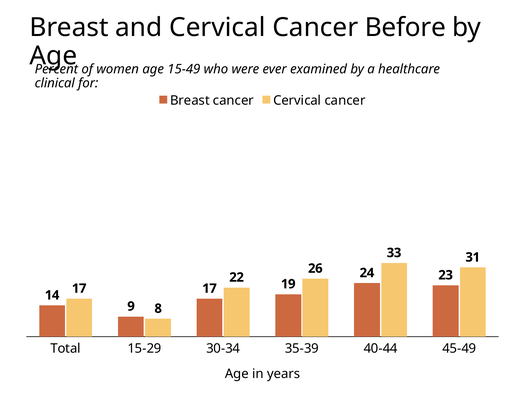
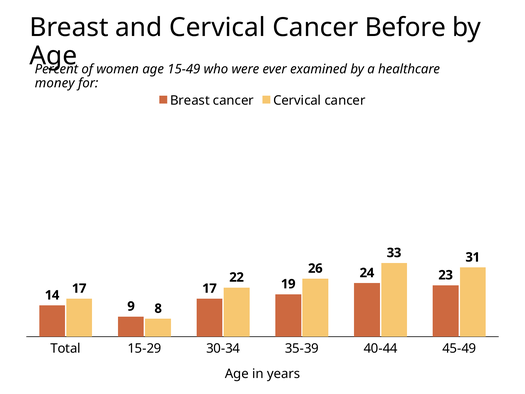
clinical: clinical -> money (55, 83)
